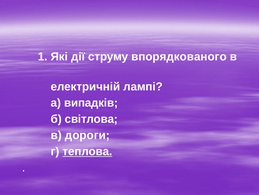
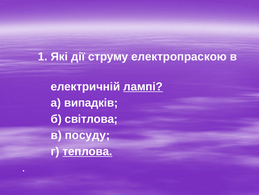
впорядкованого: впорядкованого -> електропраскою (179, 56)
лампі underline: none -> present (143, 86)
дороги: дороги -> посуду (87, 135)
